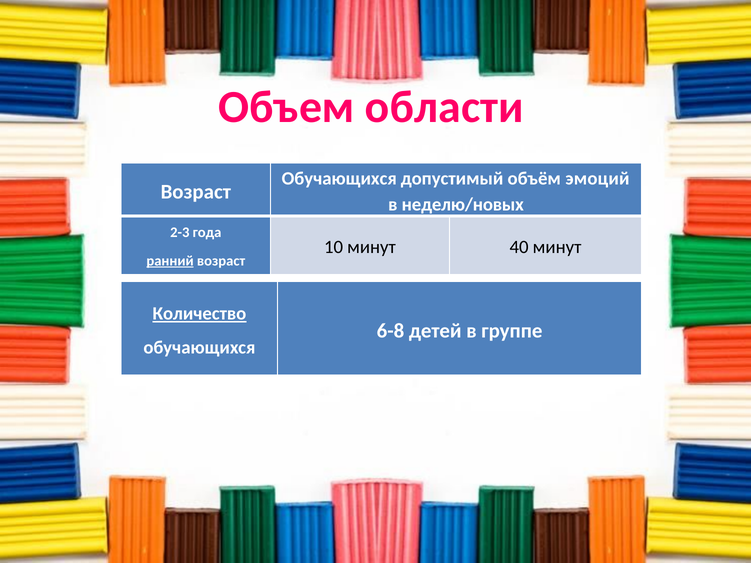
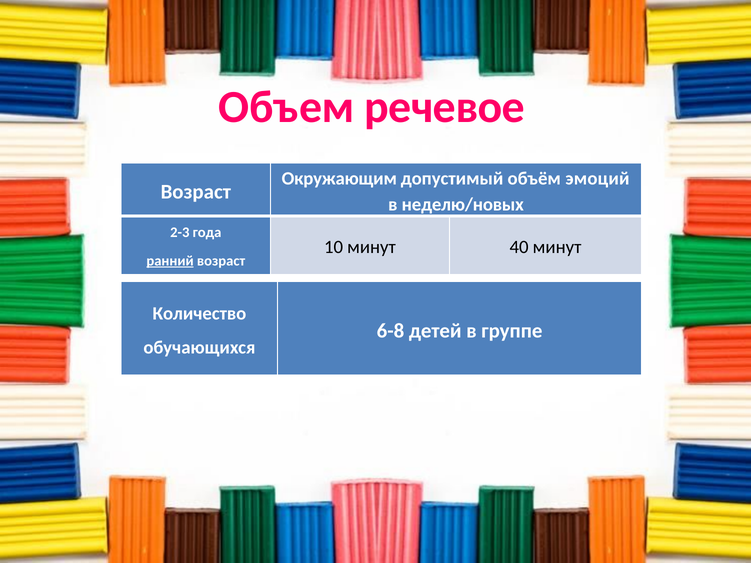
области: области -> речевое (445, 107)
Обучающихся: Обучающихся -> Окружающим (339, 178)
Количество underline: present -> none (199, 314)
